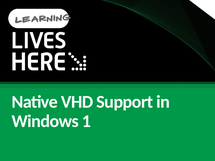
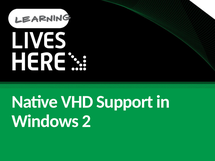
1: 1 -> 2 (86, 121)
